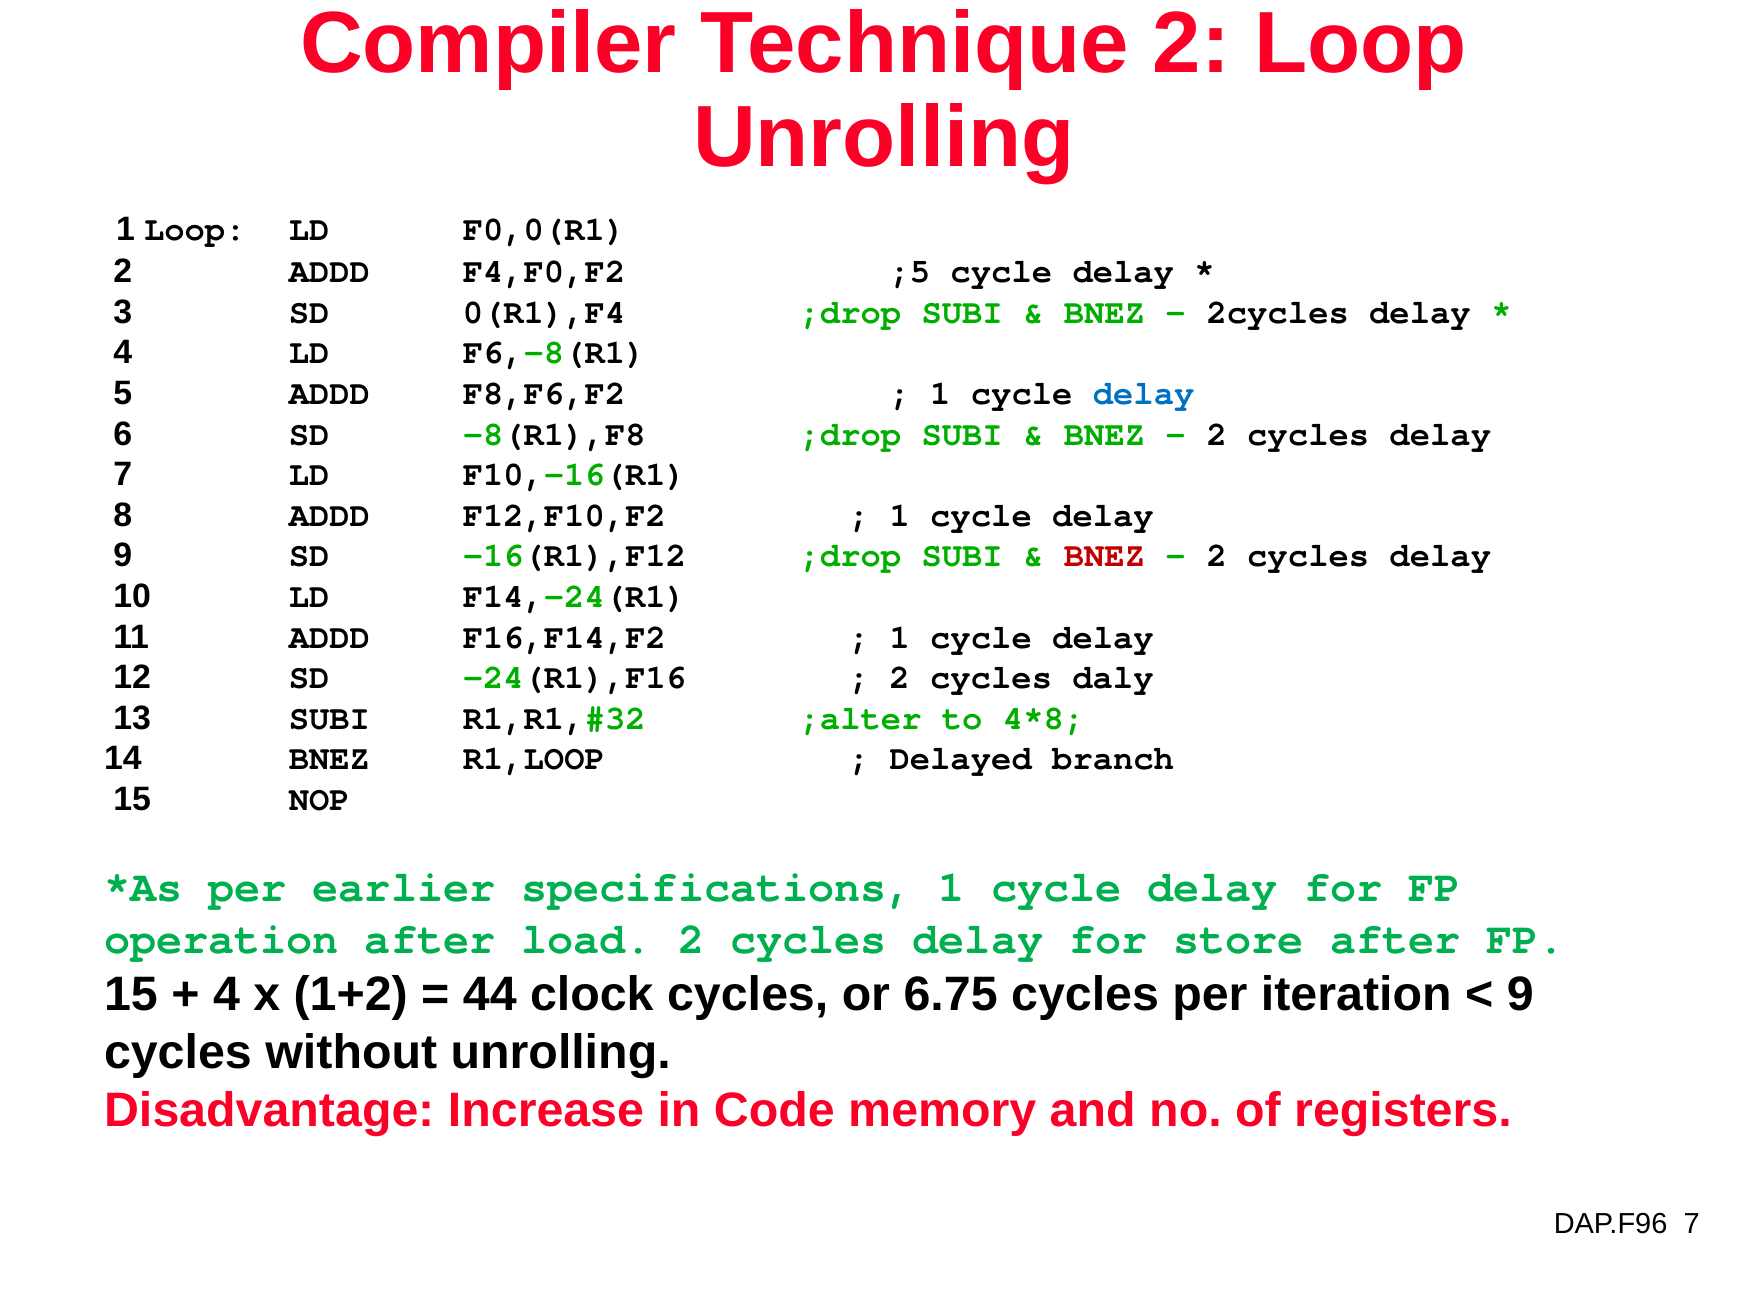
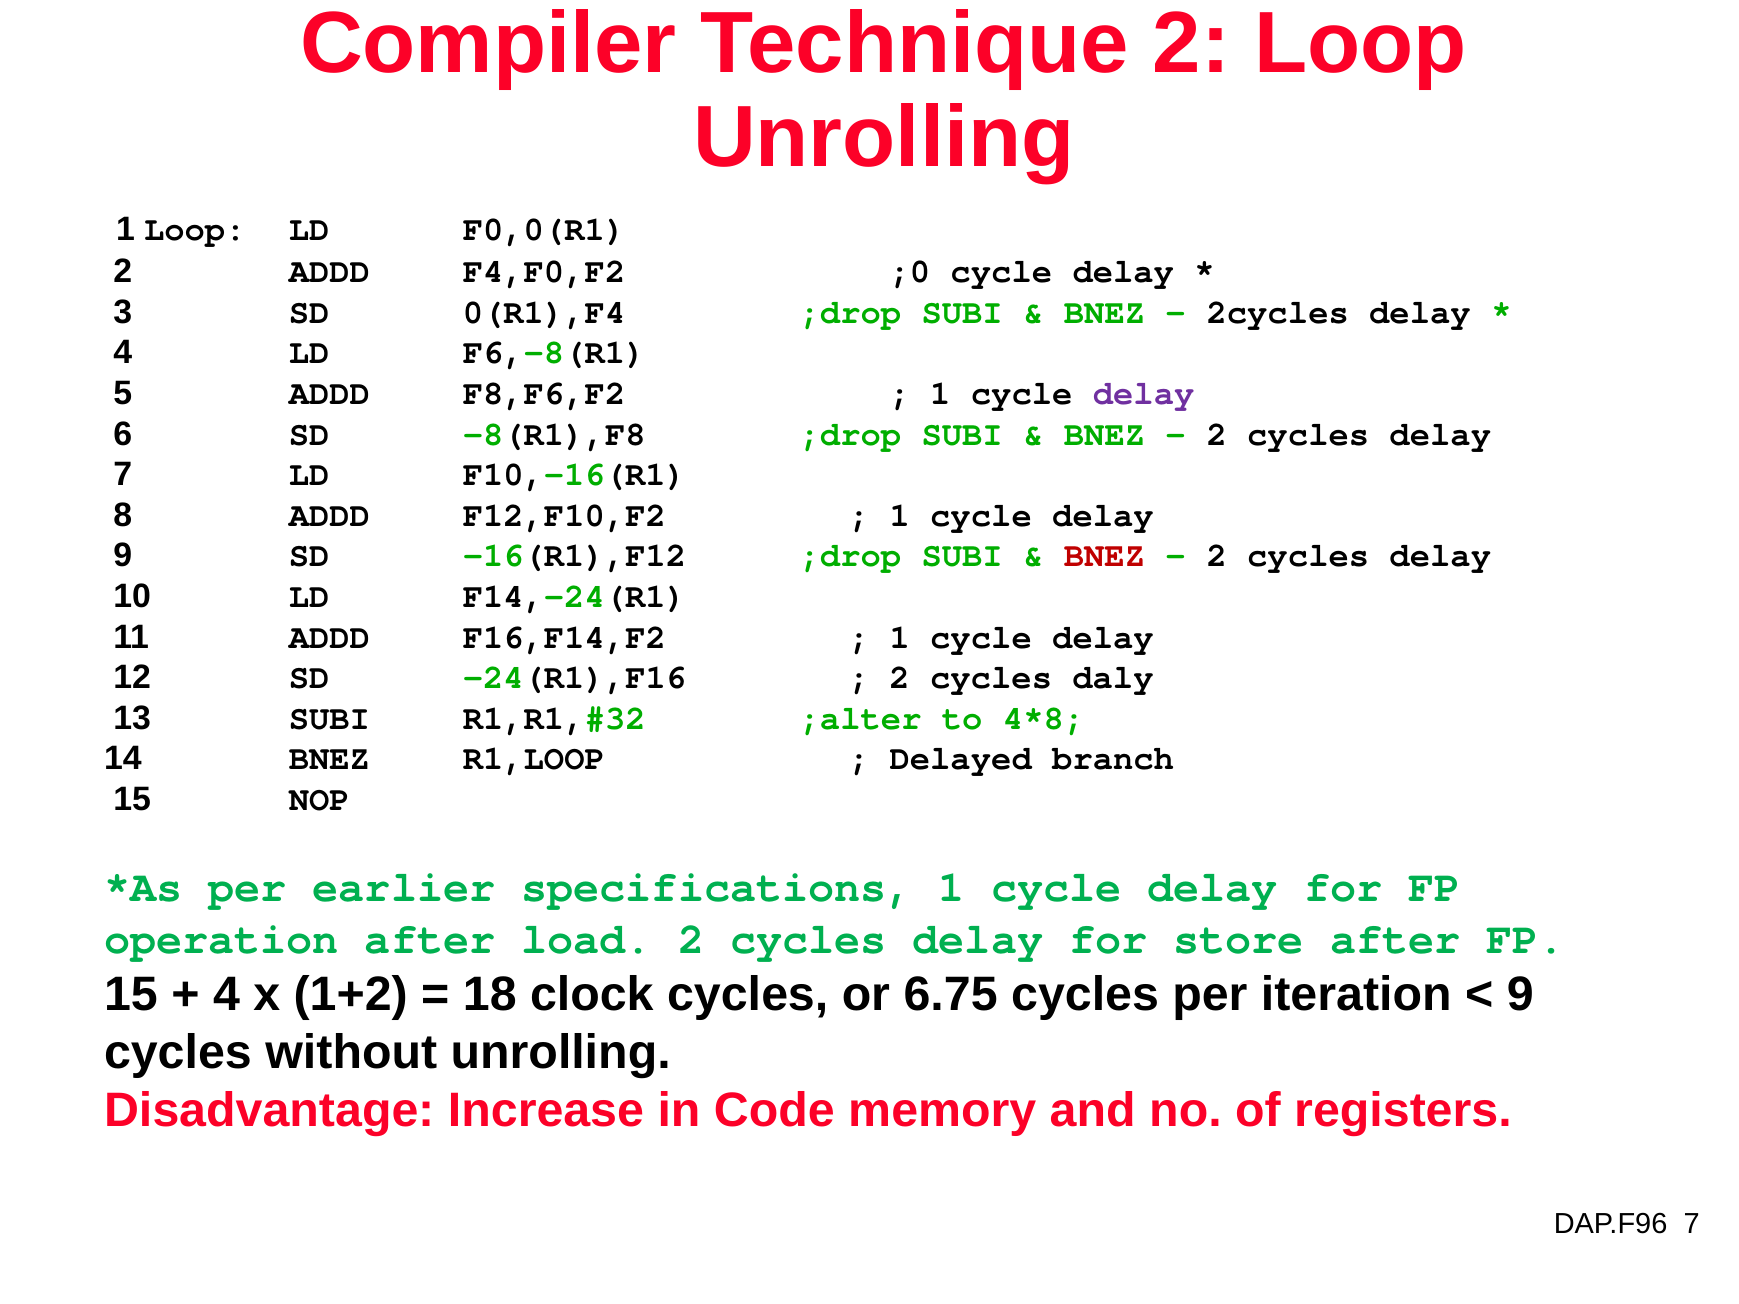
;5: ;5 -> ;0 (910, 272)
delay colour: blue -> purple (1144, 393)
44: 44 -> 18 (490, 995)
